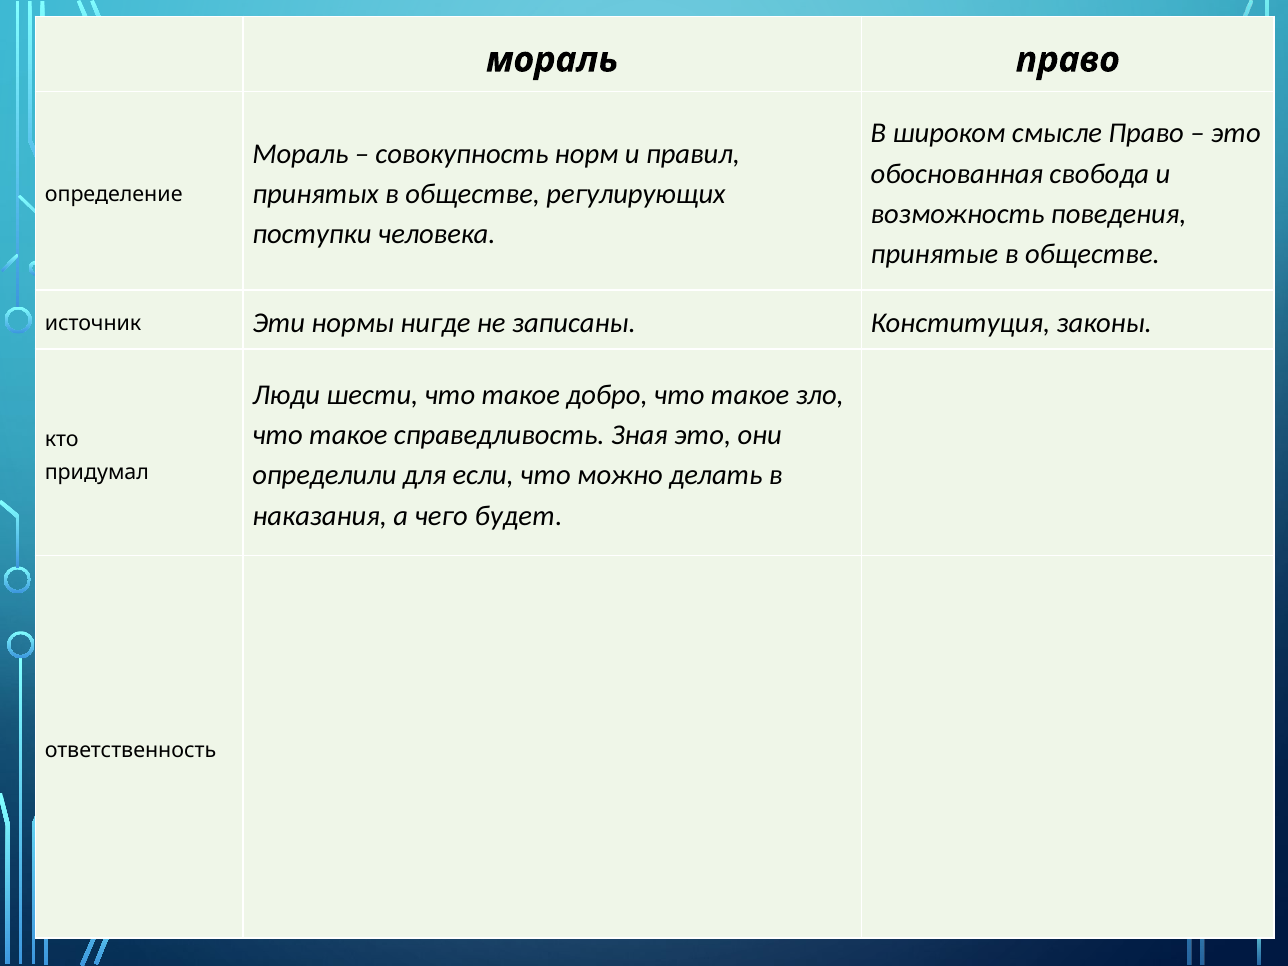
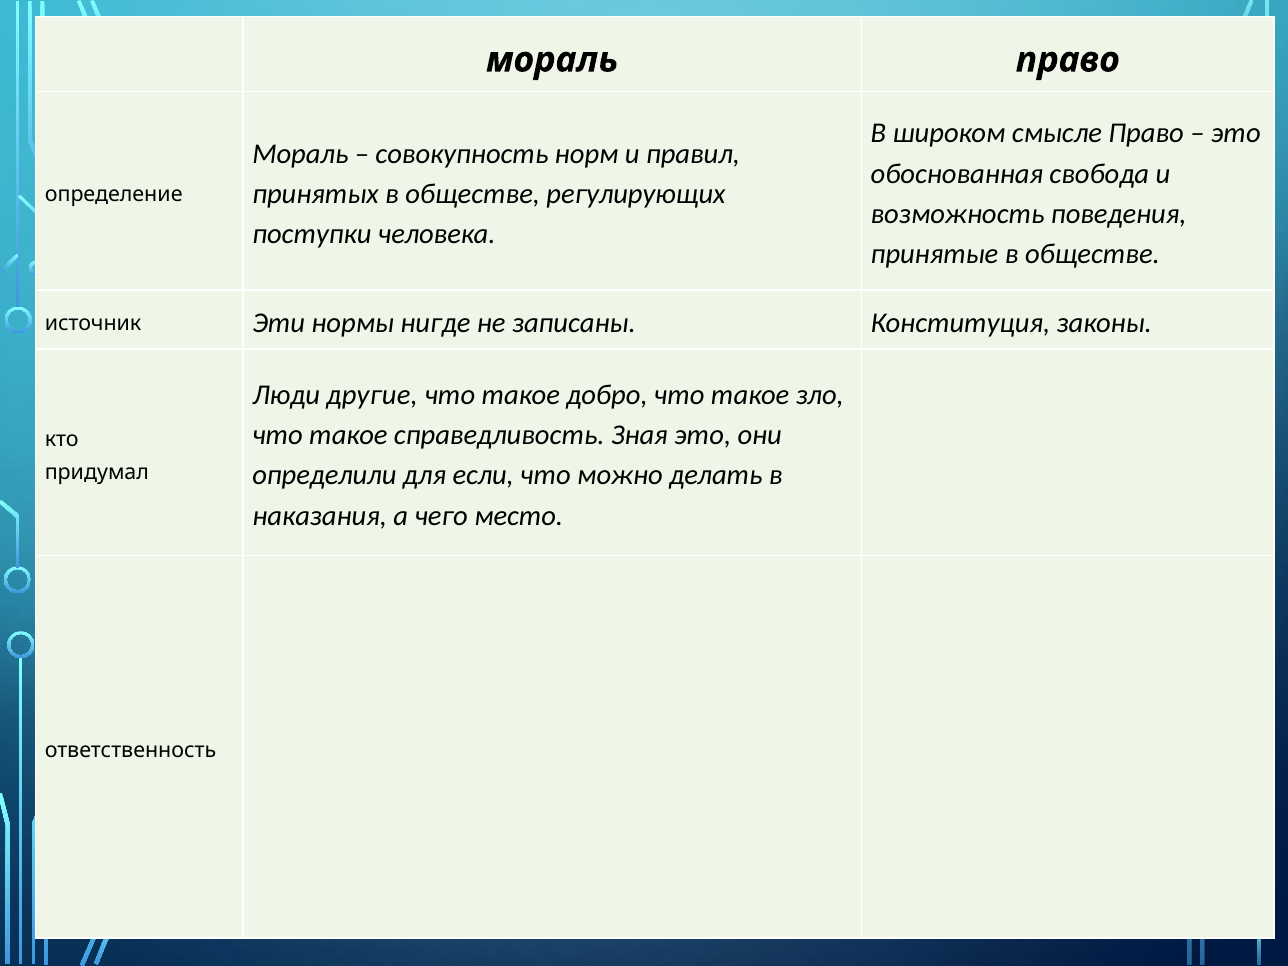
шести: шести -> другие (372, 395)
будет: будет -> место (519, 516)
